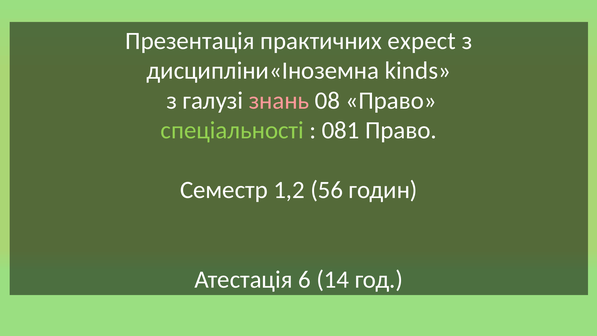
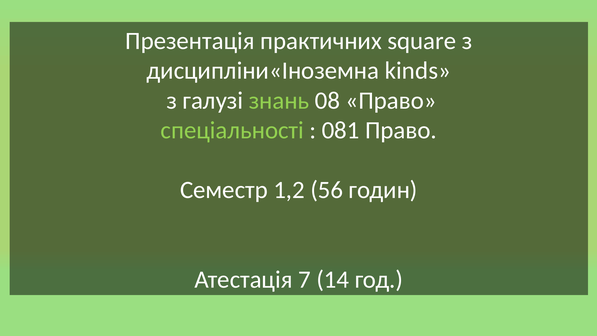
expect: expect -> square (422, 41)
знань colour: pink -> light green (279, 100)
6: 6 -> 7 (305, 280)
